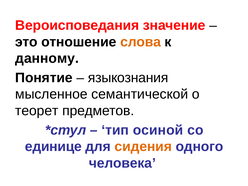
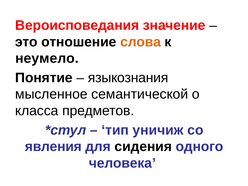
данному: данному -> неумело (47, 58)
теорет: теорет -> класса (37, 111)
осиной: осиной -> уничиж (158, 130)
единице: единице -> явления (53, 147)
сидения colour: orange -> black (143, 147)
